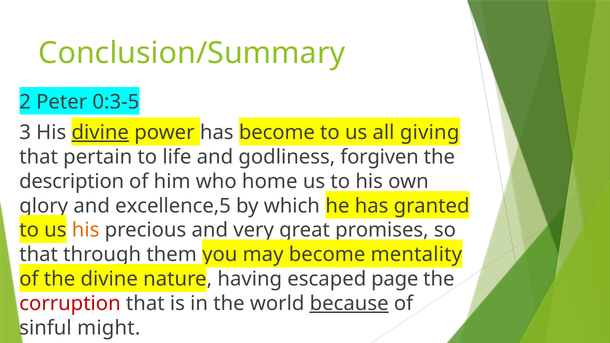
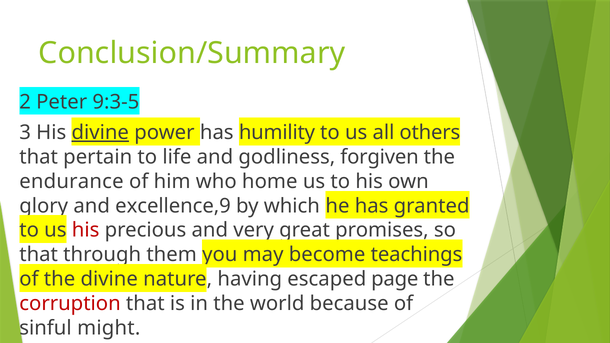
0:3-5: 0:3-5 -> 9:3-5 (116, 102)
has become: become -> humility (277, 133)
giving: giving -> others (430, 133)
description: description -> endurance (71, 181)
excellence,5: excellence,5 -> excellence,9 (173, 206)
his colour: orange -> red (86, 230)
mentality: mentality -> teachings (417, 255)
because underline: present -> none (349, 304)
